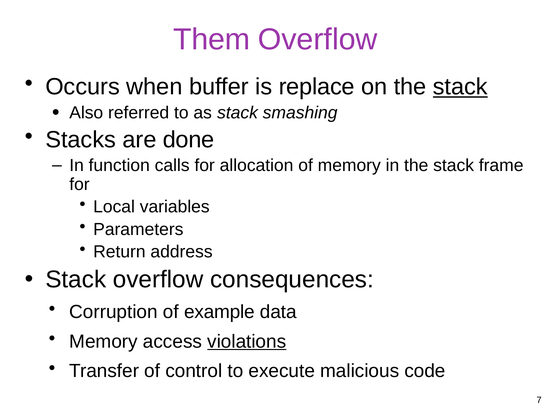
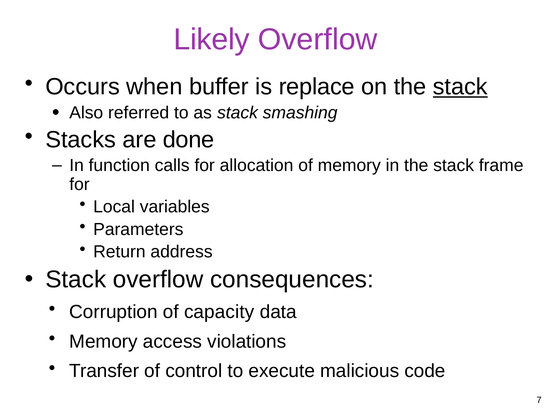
Them: Them -> Likely (212, 39)
example: example -> capacity (219, 312)
violations underline: present -> none (247, 342)
